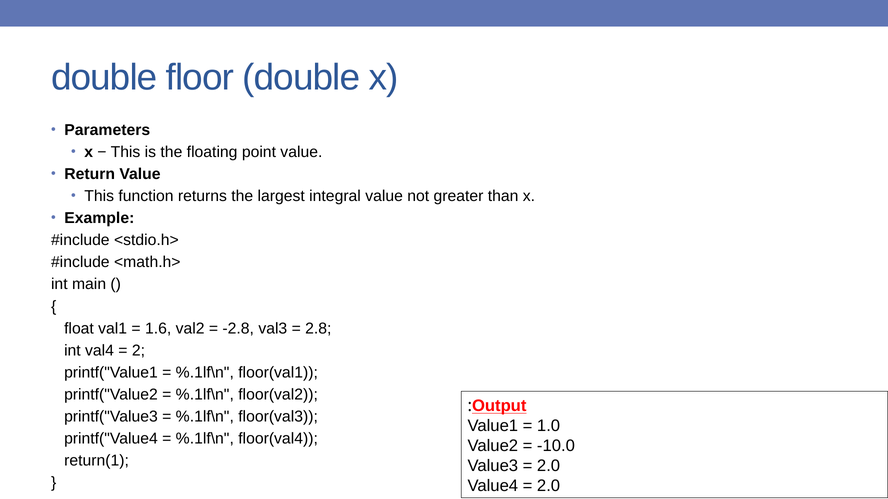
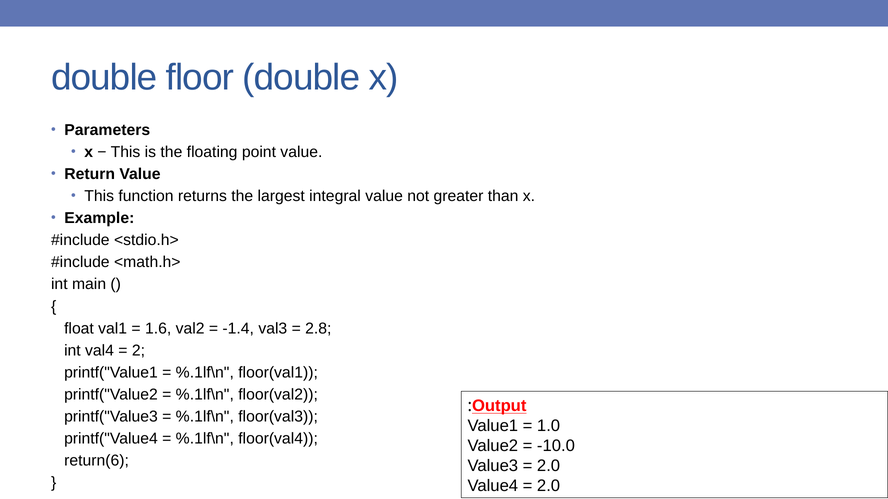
-2.8: -2.8 -> -1.4 (238, 329)
return(1: return(1 -> return(6 (97, 461)
